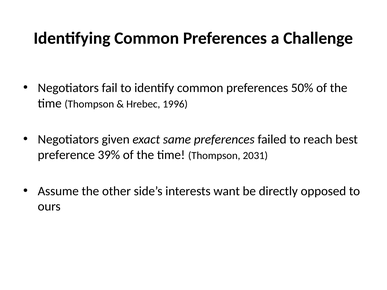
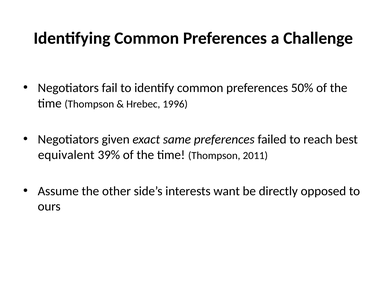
preference: preference -> equivalent (66, 155)
2031: 2031 -> 2011 (255, 156)
